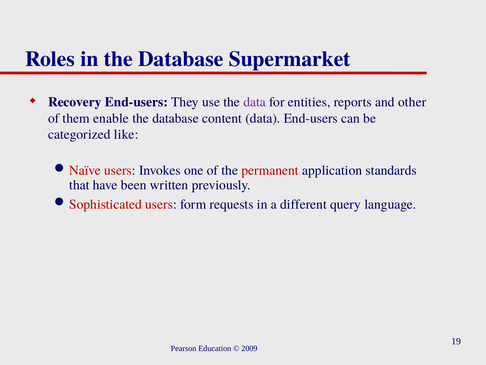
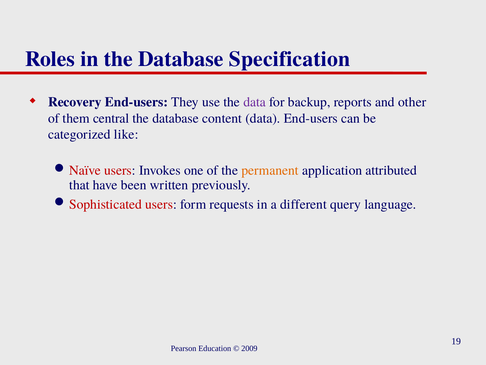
Supermarket: Supermarket -> Specification (289, 59)
entities: entities -> backup (309, 102)
enable: enable -> central (111, 118)
permanent colour: red -> orange (270, 170)
standards: standards -> attributed (391, 170)
